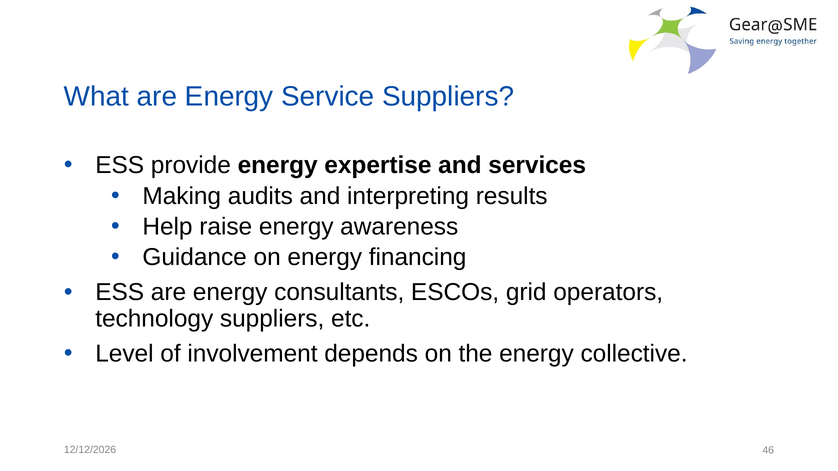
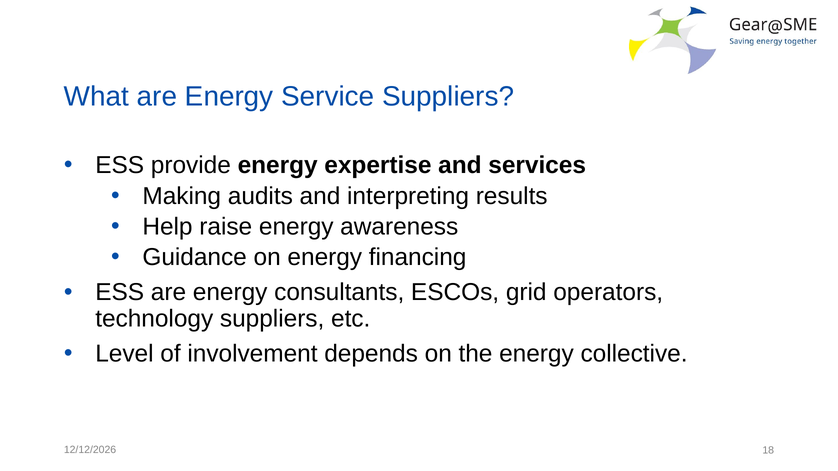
46: 46 -> 18 (768, 451)
